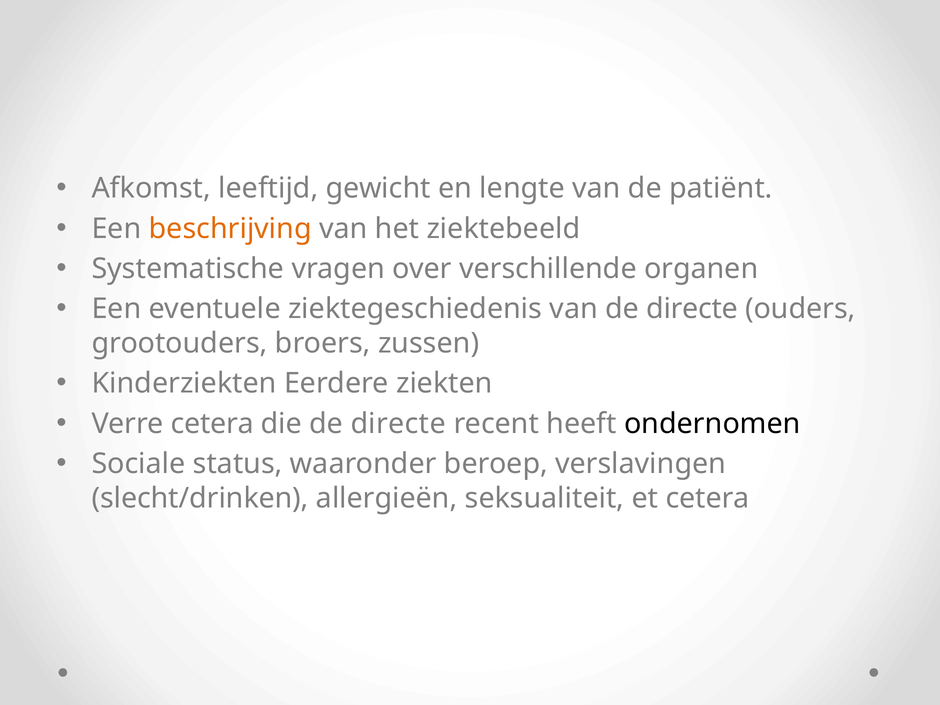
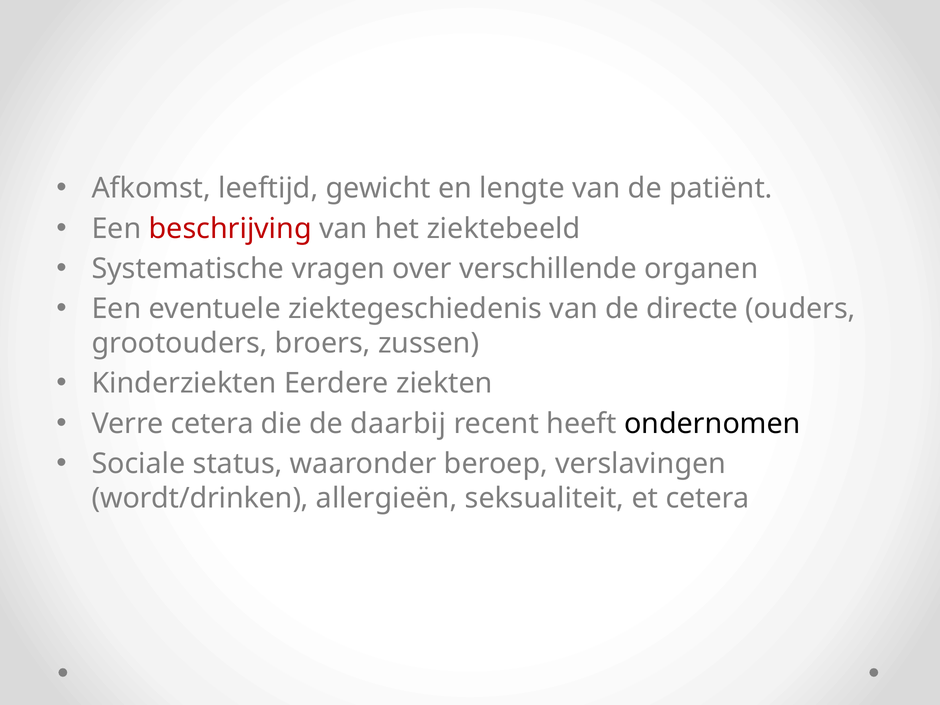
beschrijving colour: orange -> red (230, 229)
die de directe: directe -> daarbij (398, 424)
slecht/drinken: slecht/drinken -> wordt/drinken (200, 498)
